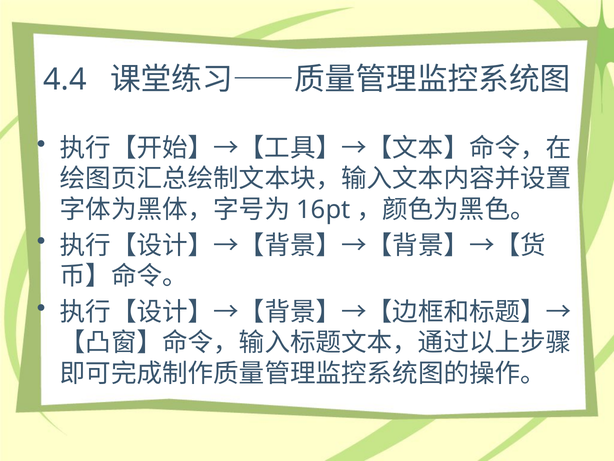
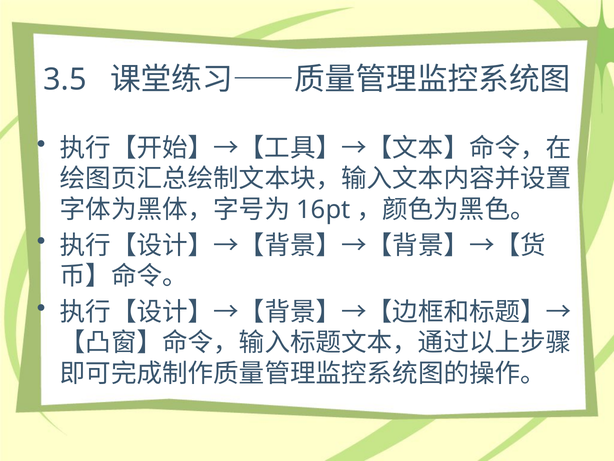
4.4: 4.4 -> 3.5 (65, 79)
